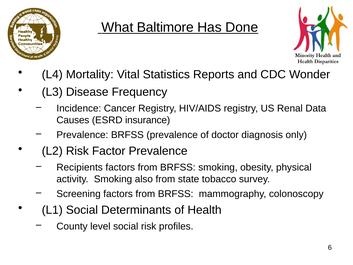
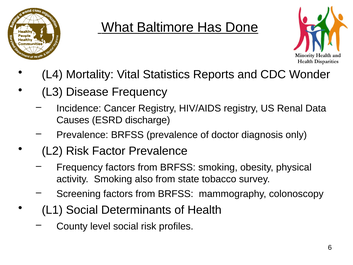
insurance: insurance -> discharge (148, 120)
Recipients: Recipients -> Frequency (80, 167)
